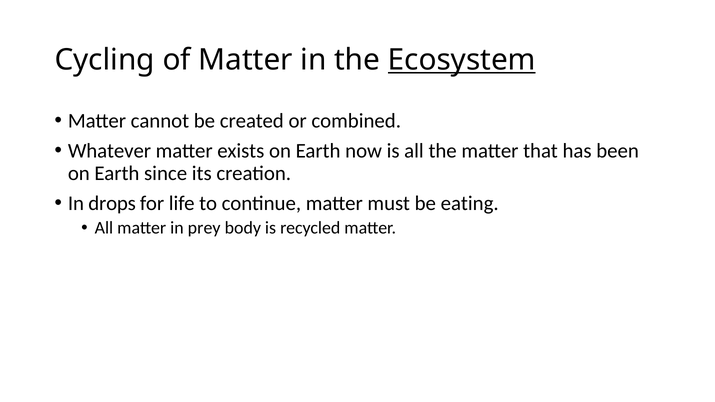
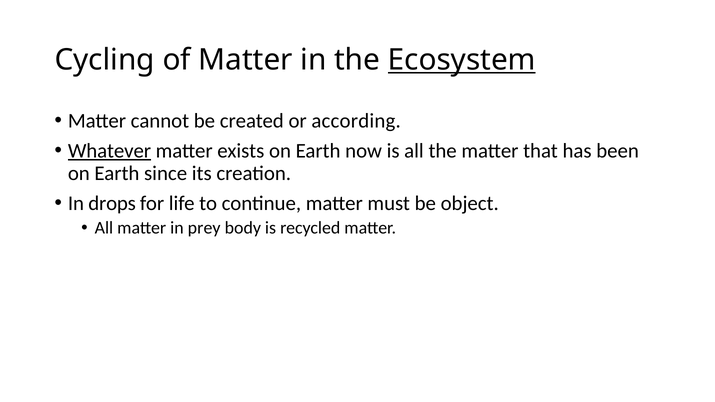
combined: combined -> according (356, 121)
Whatever underline: none -> present (109, 151)
eating: eating -> object (470, 203)
